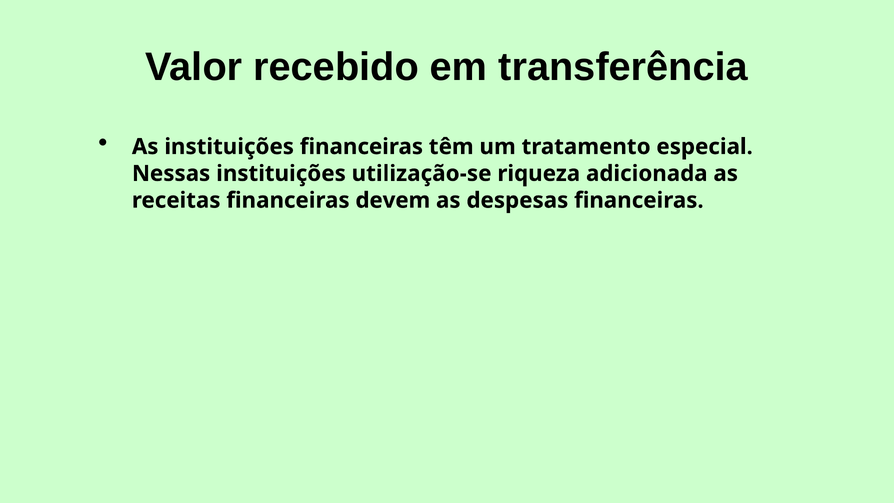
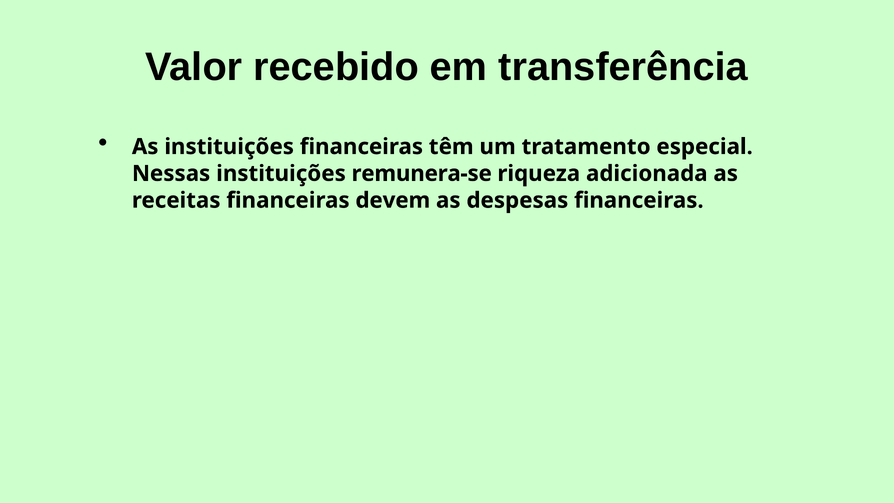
utilização-se: utilização-se -> remunera-se (422, 174)
